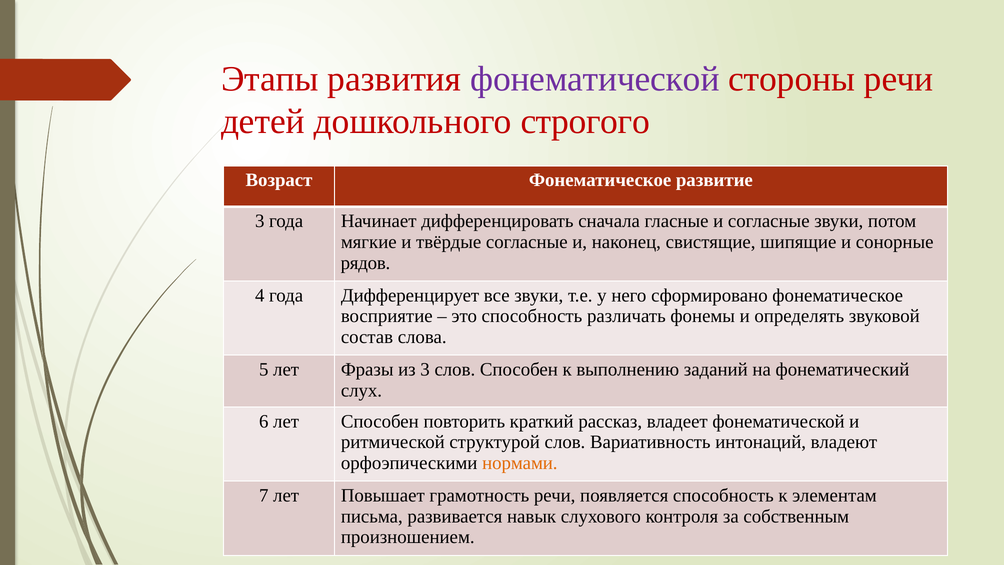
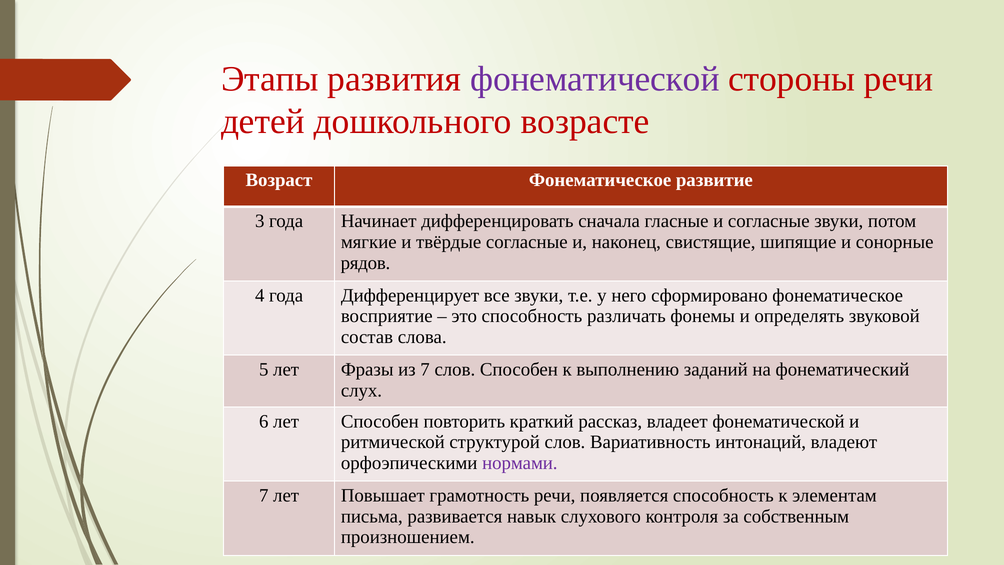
строгого: строгого -> возрасте (585, 122)
из 3: 3 -> 7 (425, 369)
нормами colour: orange -> purple (520, 463)
